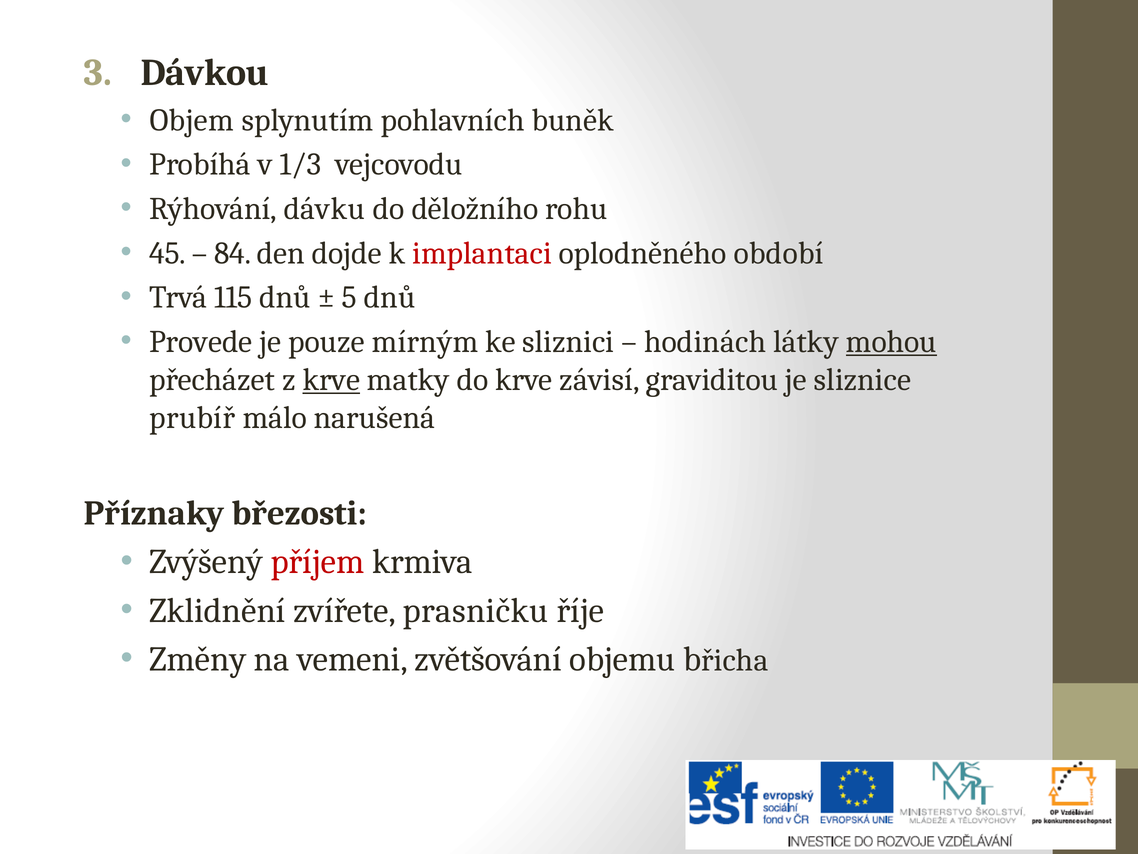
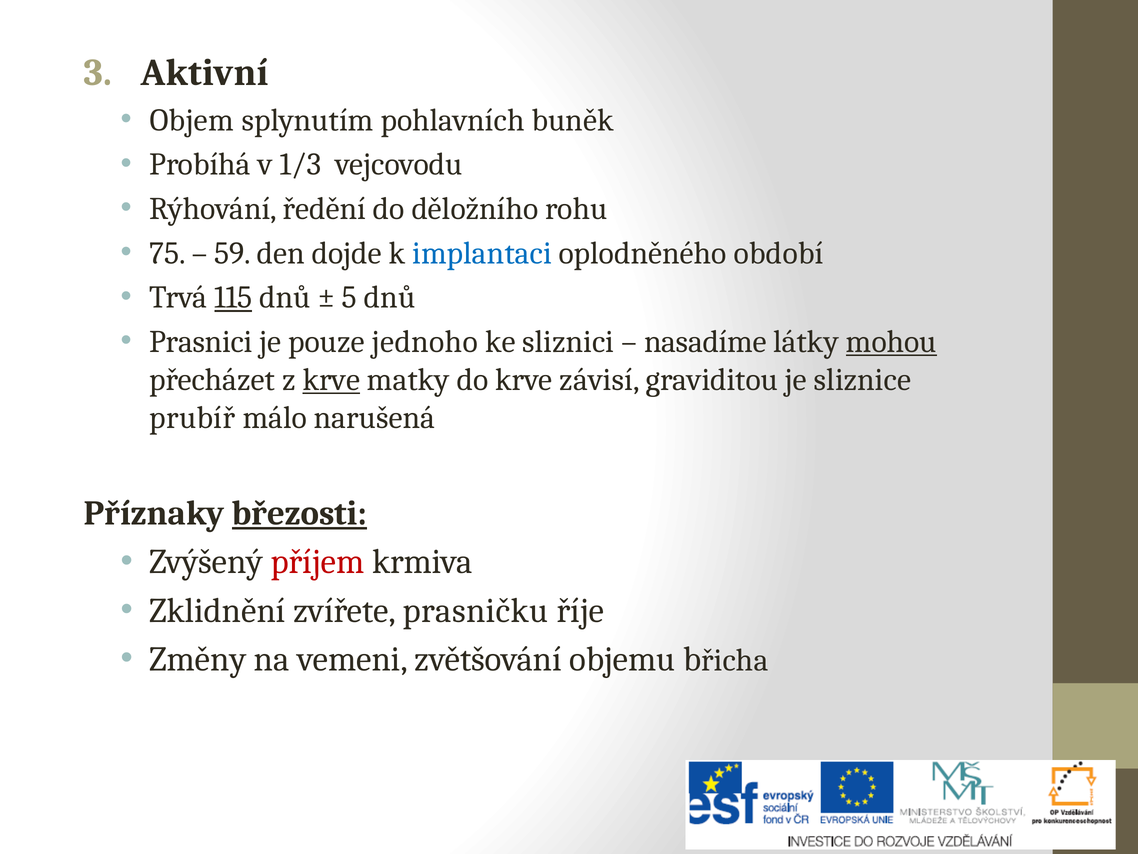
Dávkou: Dávkou -> Aktivní (205, 73)
dávku: dávku -> ředění (324, 209)
45: 45 -> 75 (167, 253)
84: 84 -> 59 (233, 253)
implantaci colour: red -> blue (482, 253)
115 underline: none -> present (233, 297)
Provede: Provede -> Prasnici (201, 341)
mírným: mírným -> jednoho (425, 341)
hodinách: hodinách -> nasadíme (705, 341)
březosti underline: none -> present (300, 513)
